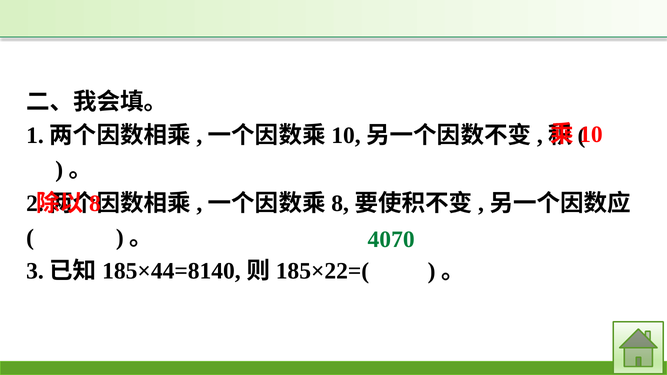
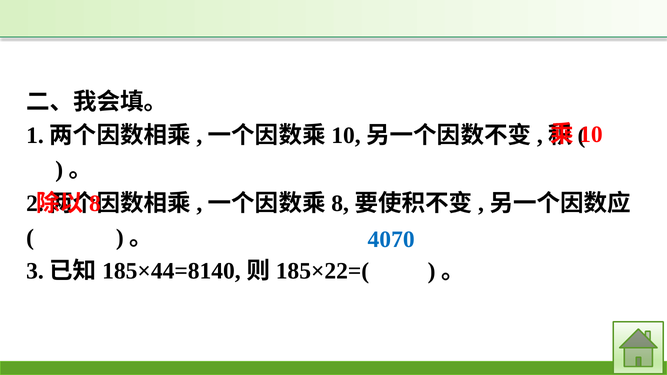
4070 colour: green -> blue (391, 239)
